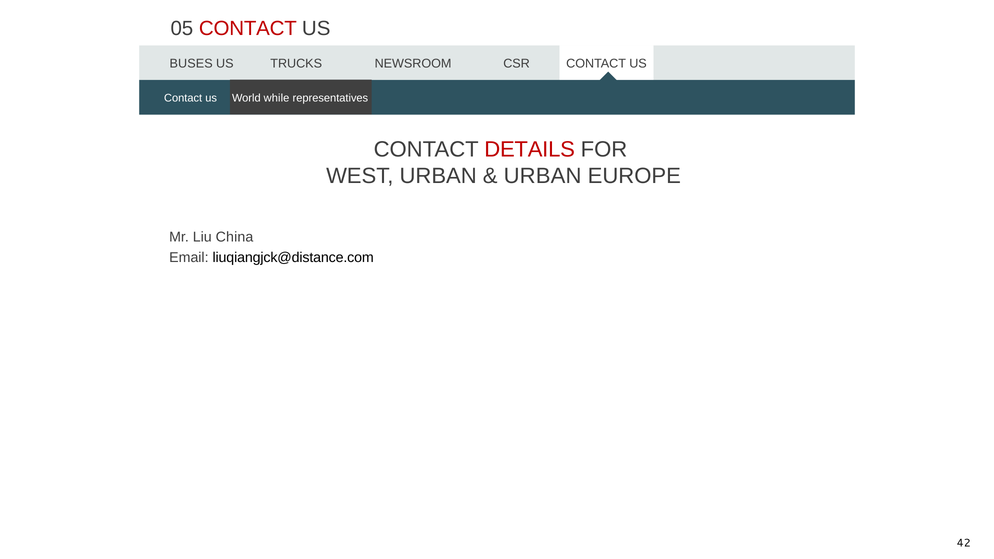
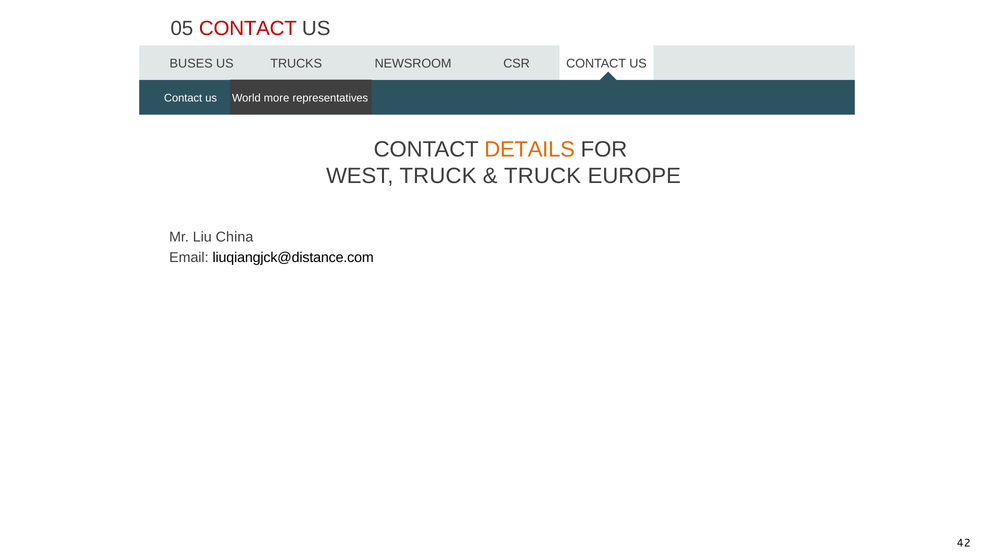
while: while -> more (277, 98)
DETAILS colour: red -> orange (530, 150)
WEST URBAN: URBAN -> TRUCK (438, 176)
URBAN: URBAN -> TRUCK (543, 176)
